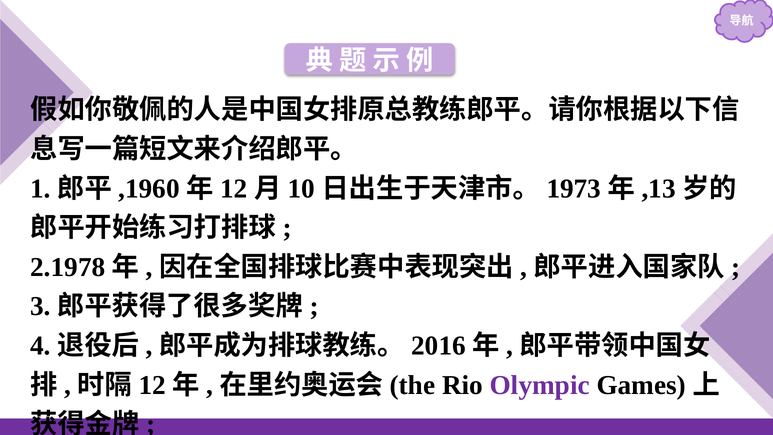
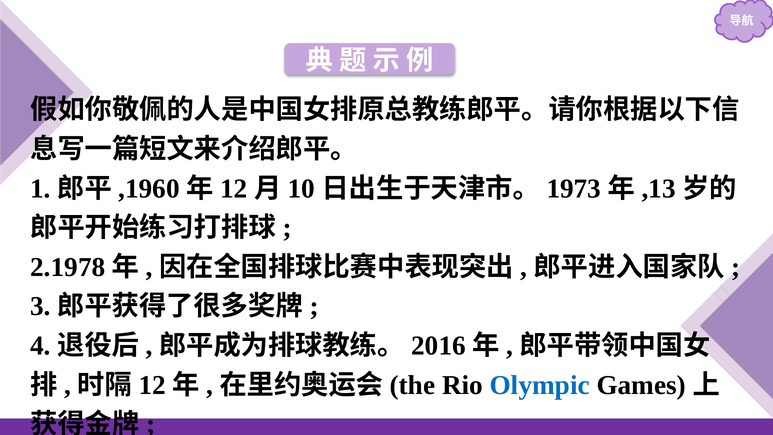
Olympic colour: purple -> blue (540, 385)
